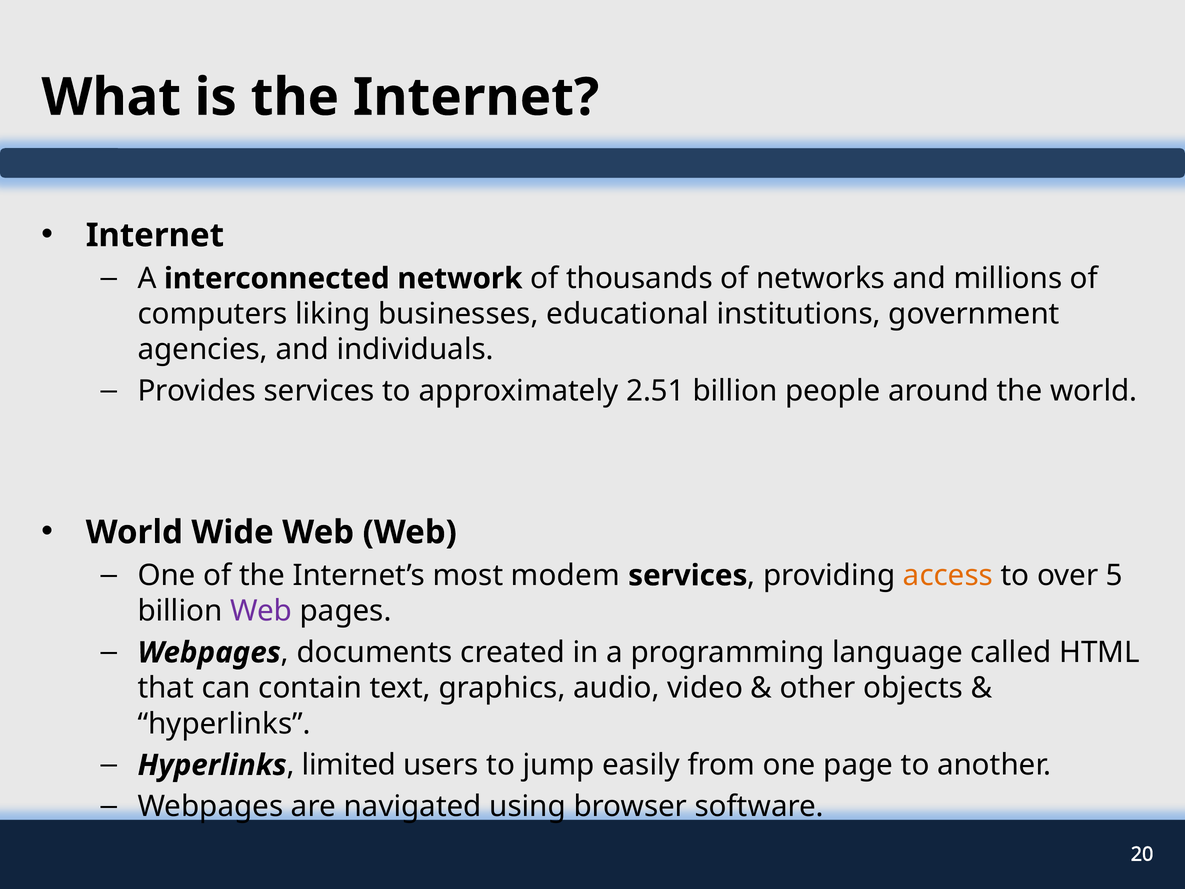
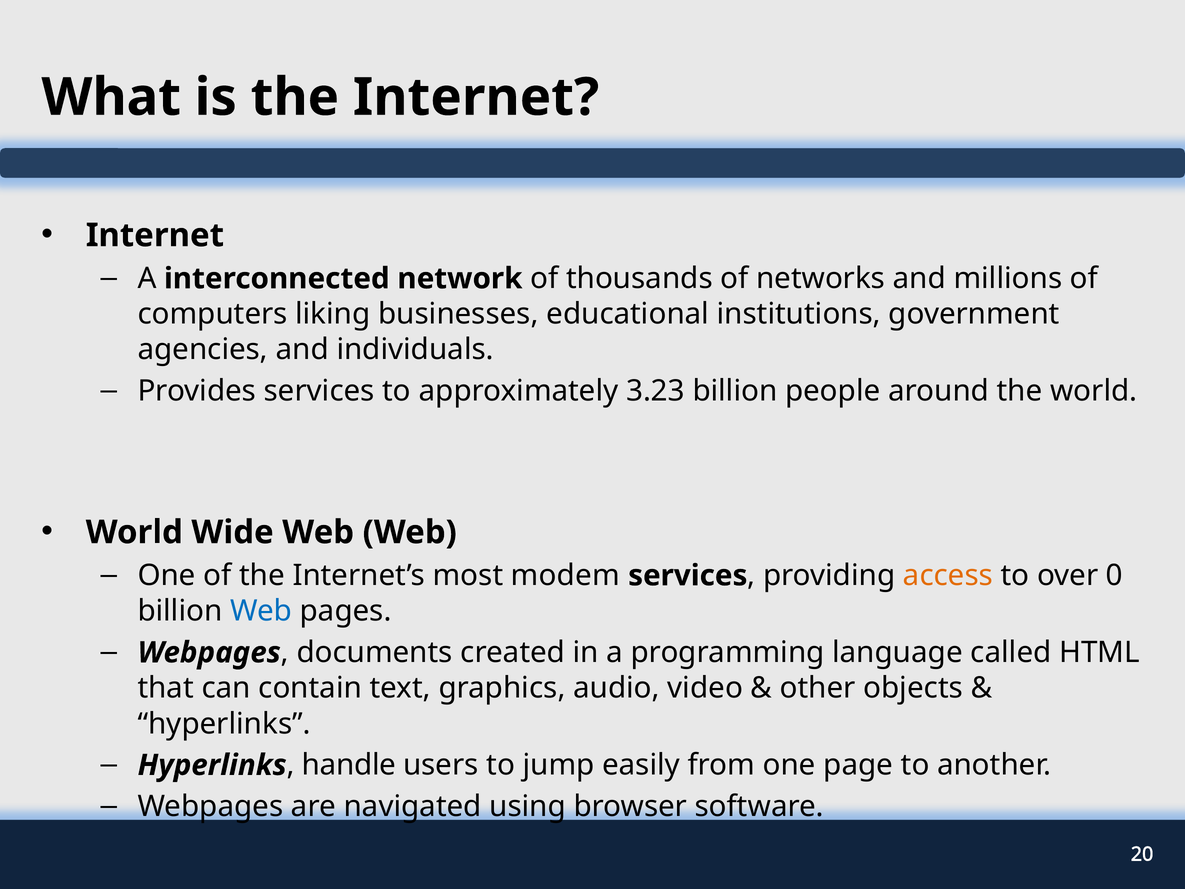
2.51: 2.51 -> 3.23 (655, 391)
5: 5 -> 0 (1114, 575)
Web colour: purple -> blue (261, 611)
limited: limited -> handle (349, 765)
